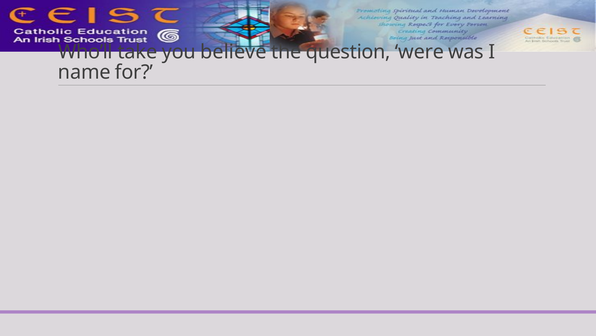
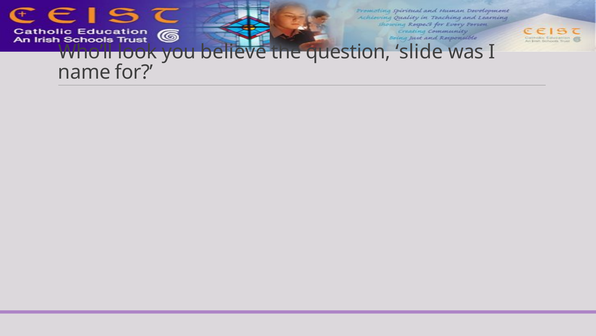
take: take -> look (137, 52)
were: were -> slide (419, 52)
